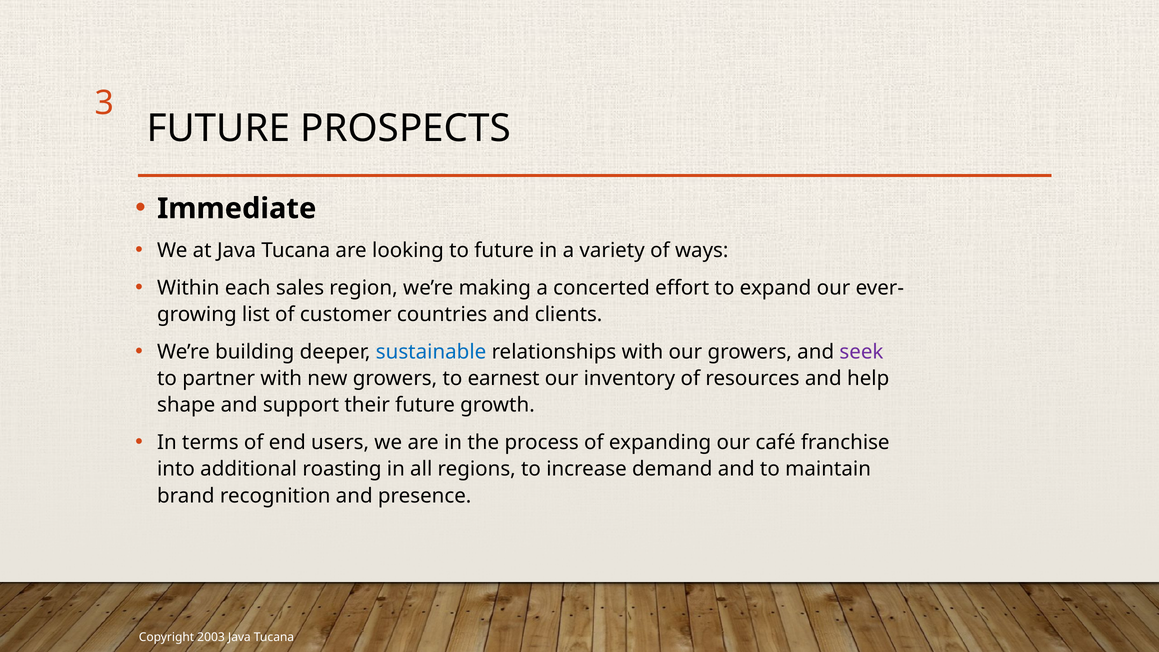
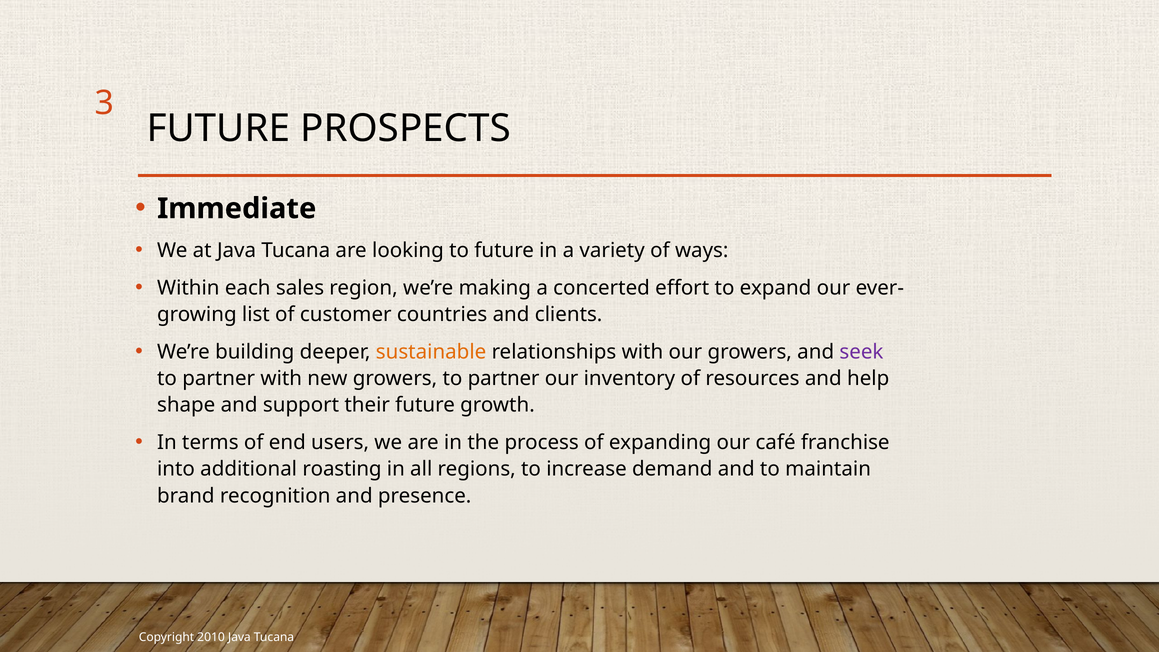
sustainable colour: blue -> orange (431, 352)
growers to earnest: earnest -> partner (504, 379)
2003: 2003 -> 2010 (211, 637)
